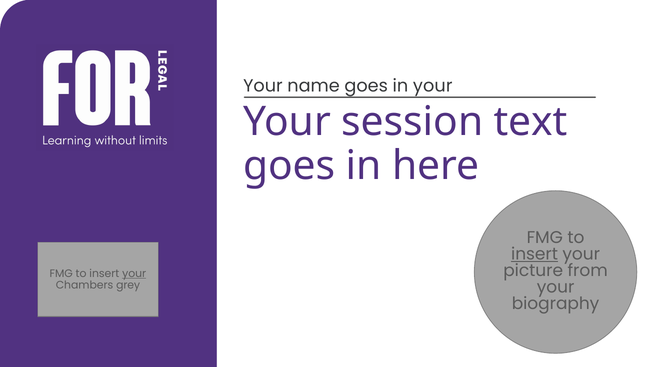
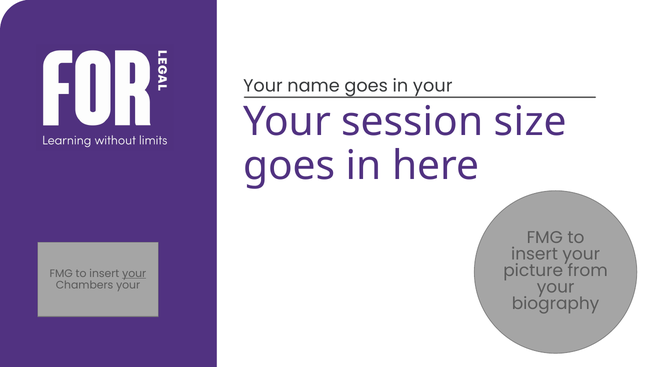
text: text -> size (530, 122)
insert underline: present -> none (535, 254)
Chambers grey: grey -> your (128, 285)
